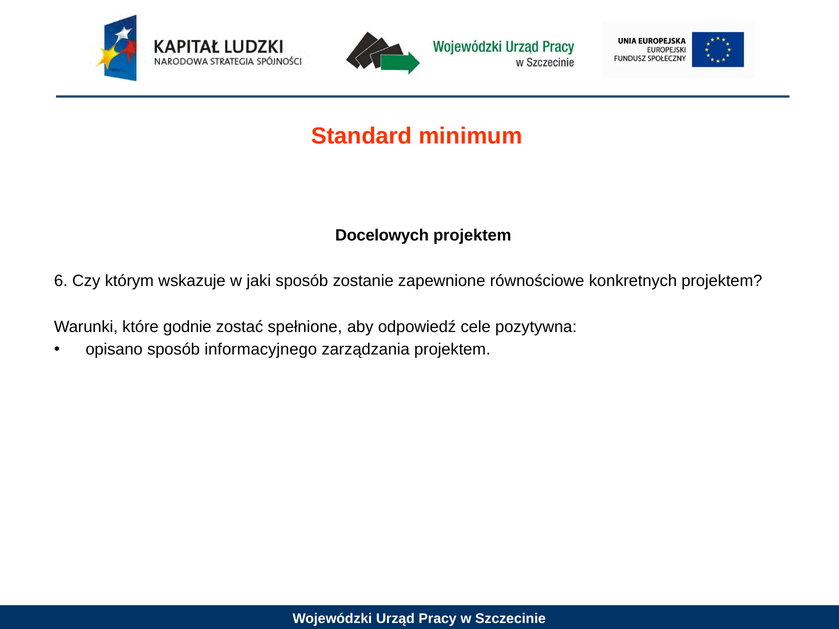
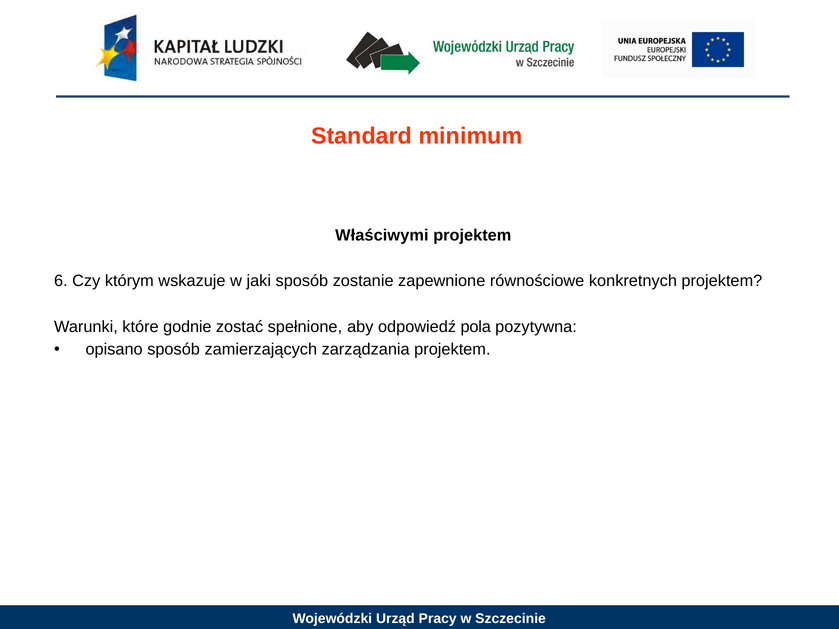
Docelowych: Docelowych -> Właściwymi (382, 235)
cele: cele -> pola (476, 327)
informacyjnego: informacyjnego -> zamierzających (261, 350)
